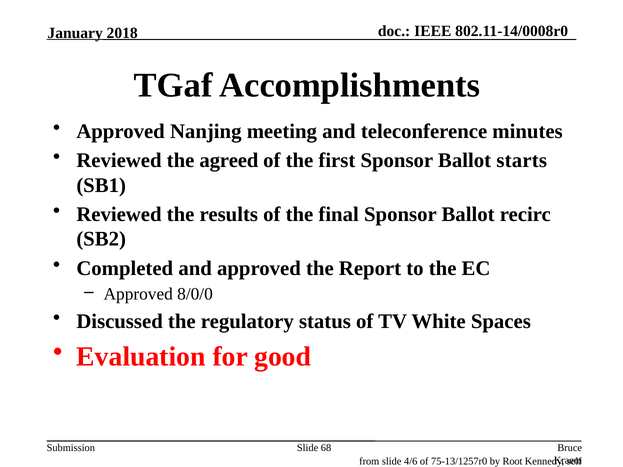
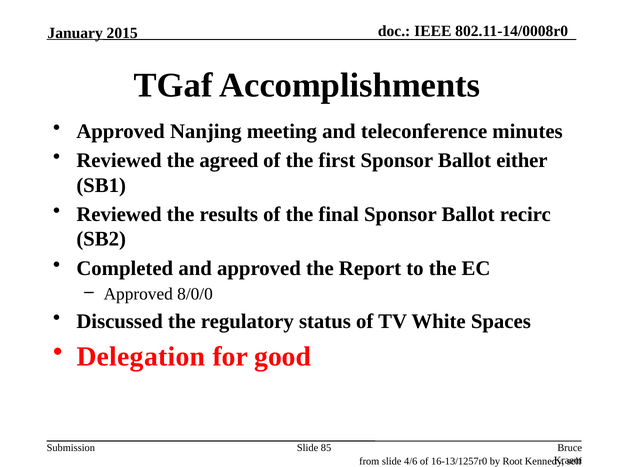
2018: 2018 -> 2015 (122, 33)
starts: starts -> either (522, 160)
Evaluation: Evaluation -> Delegation (141, 357)
68: 68 -> 85 (326, 448)
75-13/1257r0: 75-13/1257r0 -> 16-13/1257r0 (459, 462)
